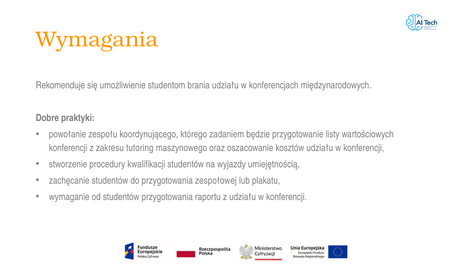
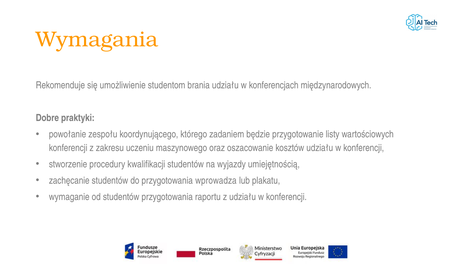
tutoring: tutoring -> uczeniu (140, 148)
zespołowej: zespołowej -> wprowadza (216, 180)
